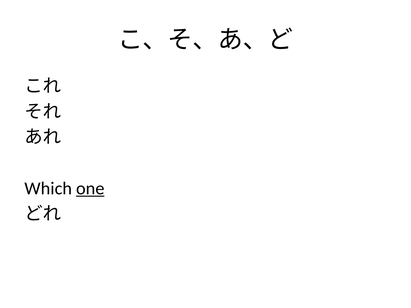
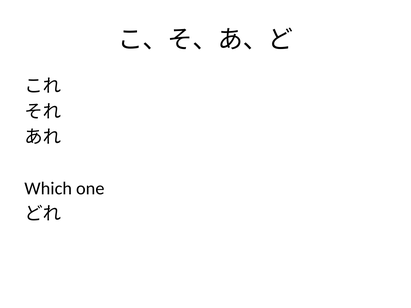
one underline: present -> none (90, 189)
